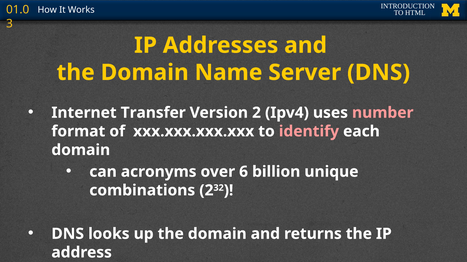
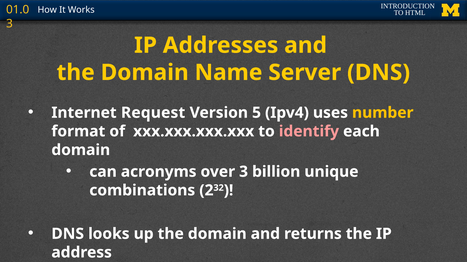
Transfer: Transfer -> Request (153, 113)
Version 2: 2 -> 5 (257, 113)
number colour: pink -> yellow (383, 113)
over 6: 6 -> 3 (244, 172)
